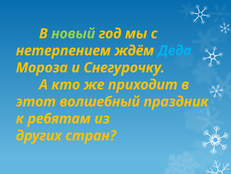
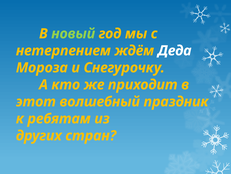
Деда colour: light blue -> white (175, 50)
